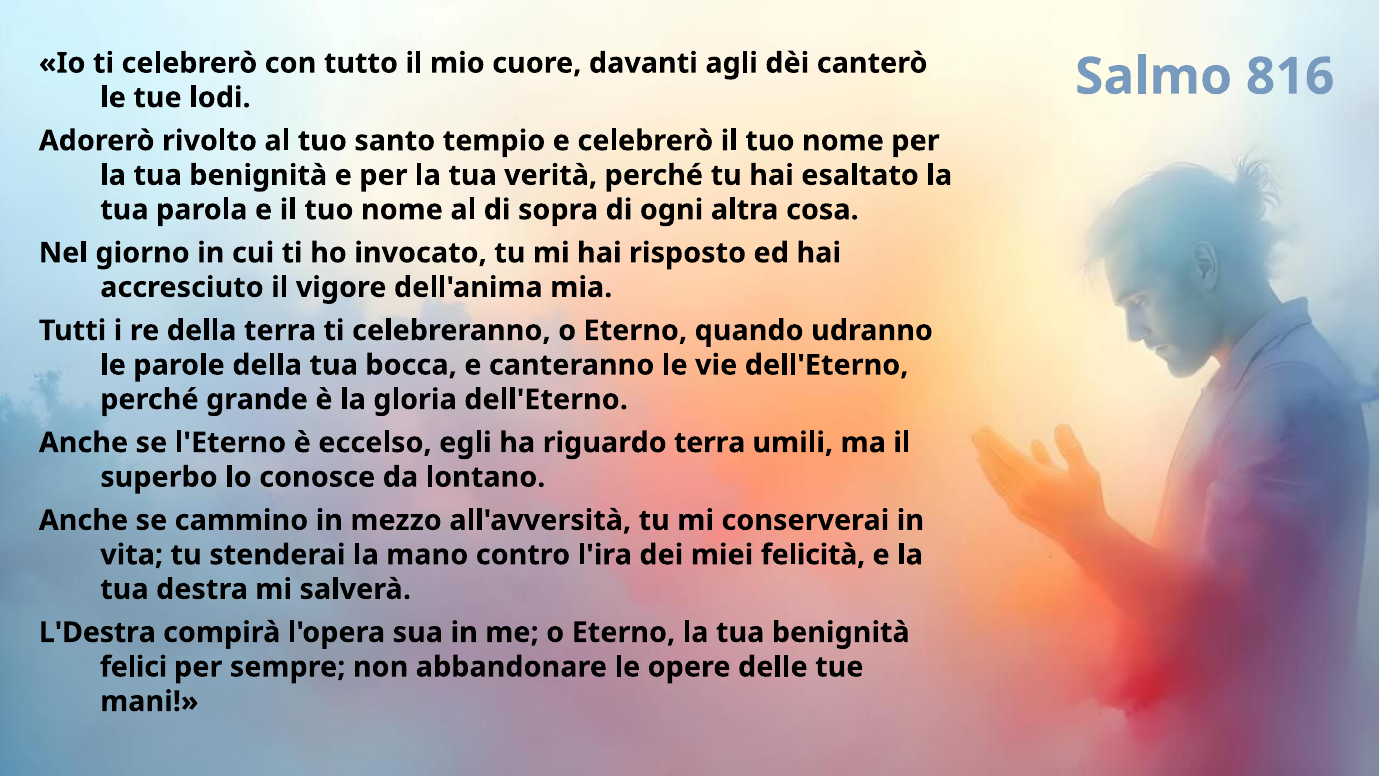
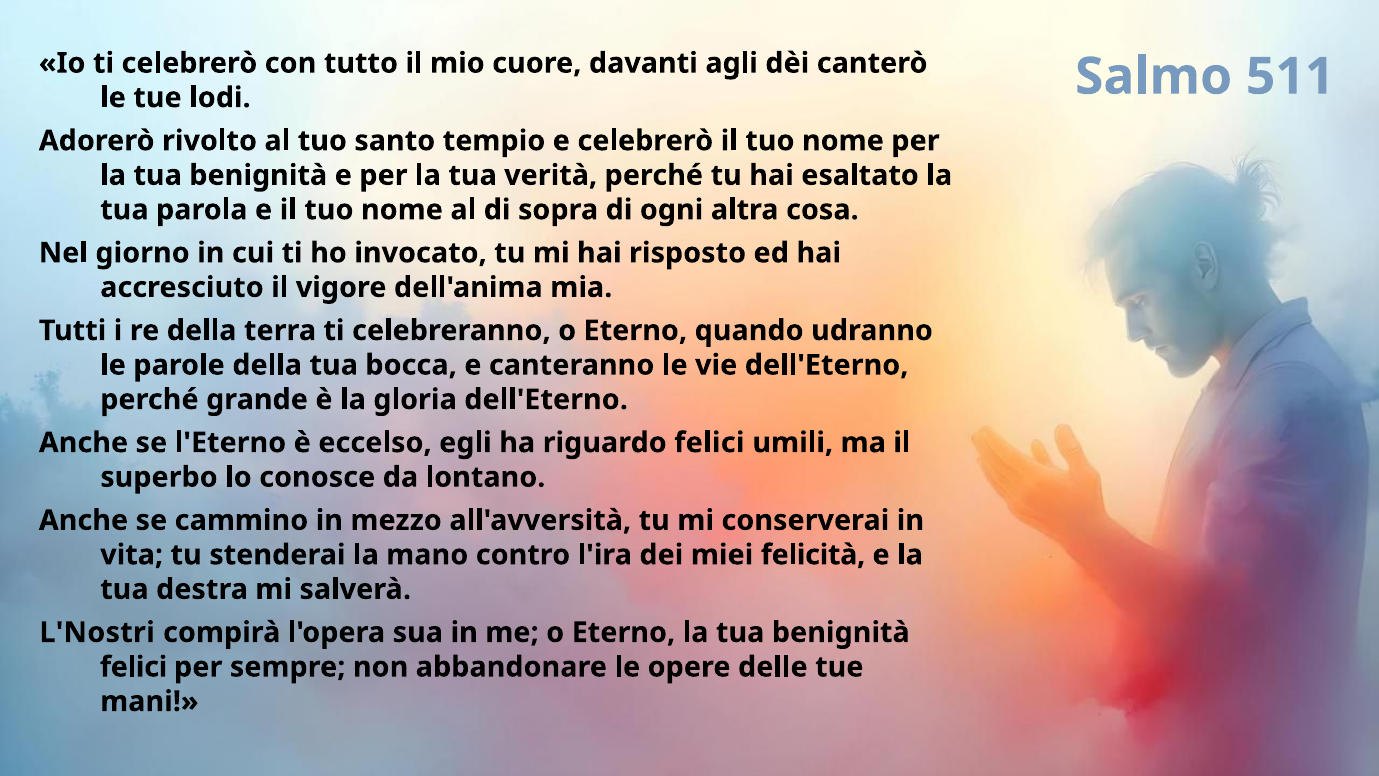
816: 816 -> 511 (1290, 77)
riguardo terra: terra -> felici (709, 443)
L'Destra: L'Destra -> L'Nostri (97, 632)
